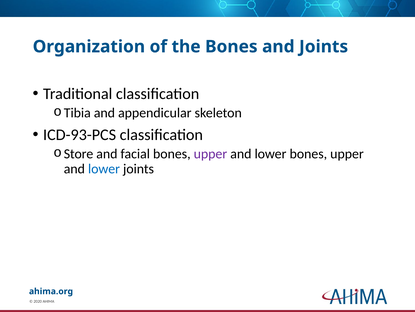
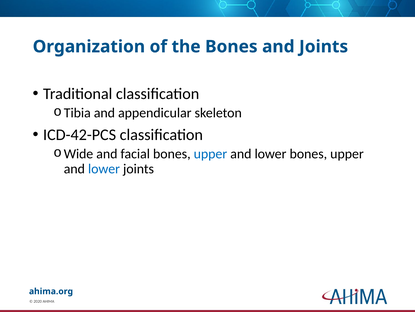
ICD-93-PCS: ICD-93-PCS -> ICD-42-PCS (80, 135)
Store: Store -> Wide (79, 154)
upper colour: purple -> blue (210, 154)
